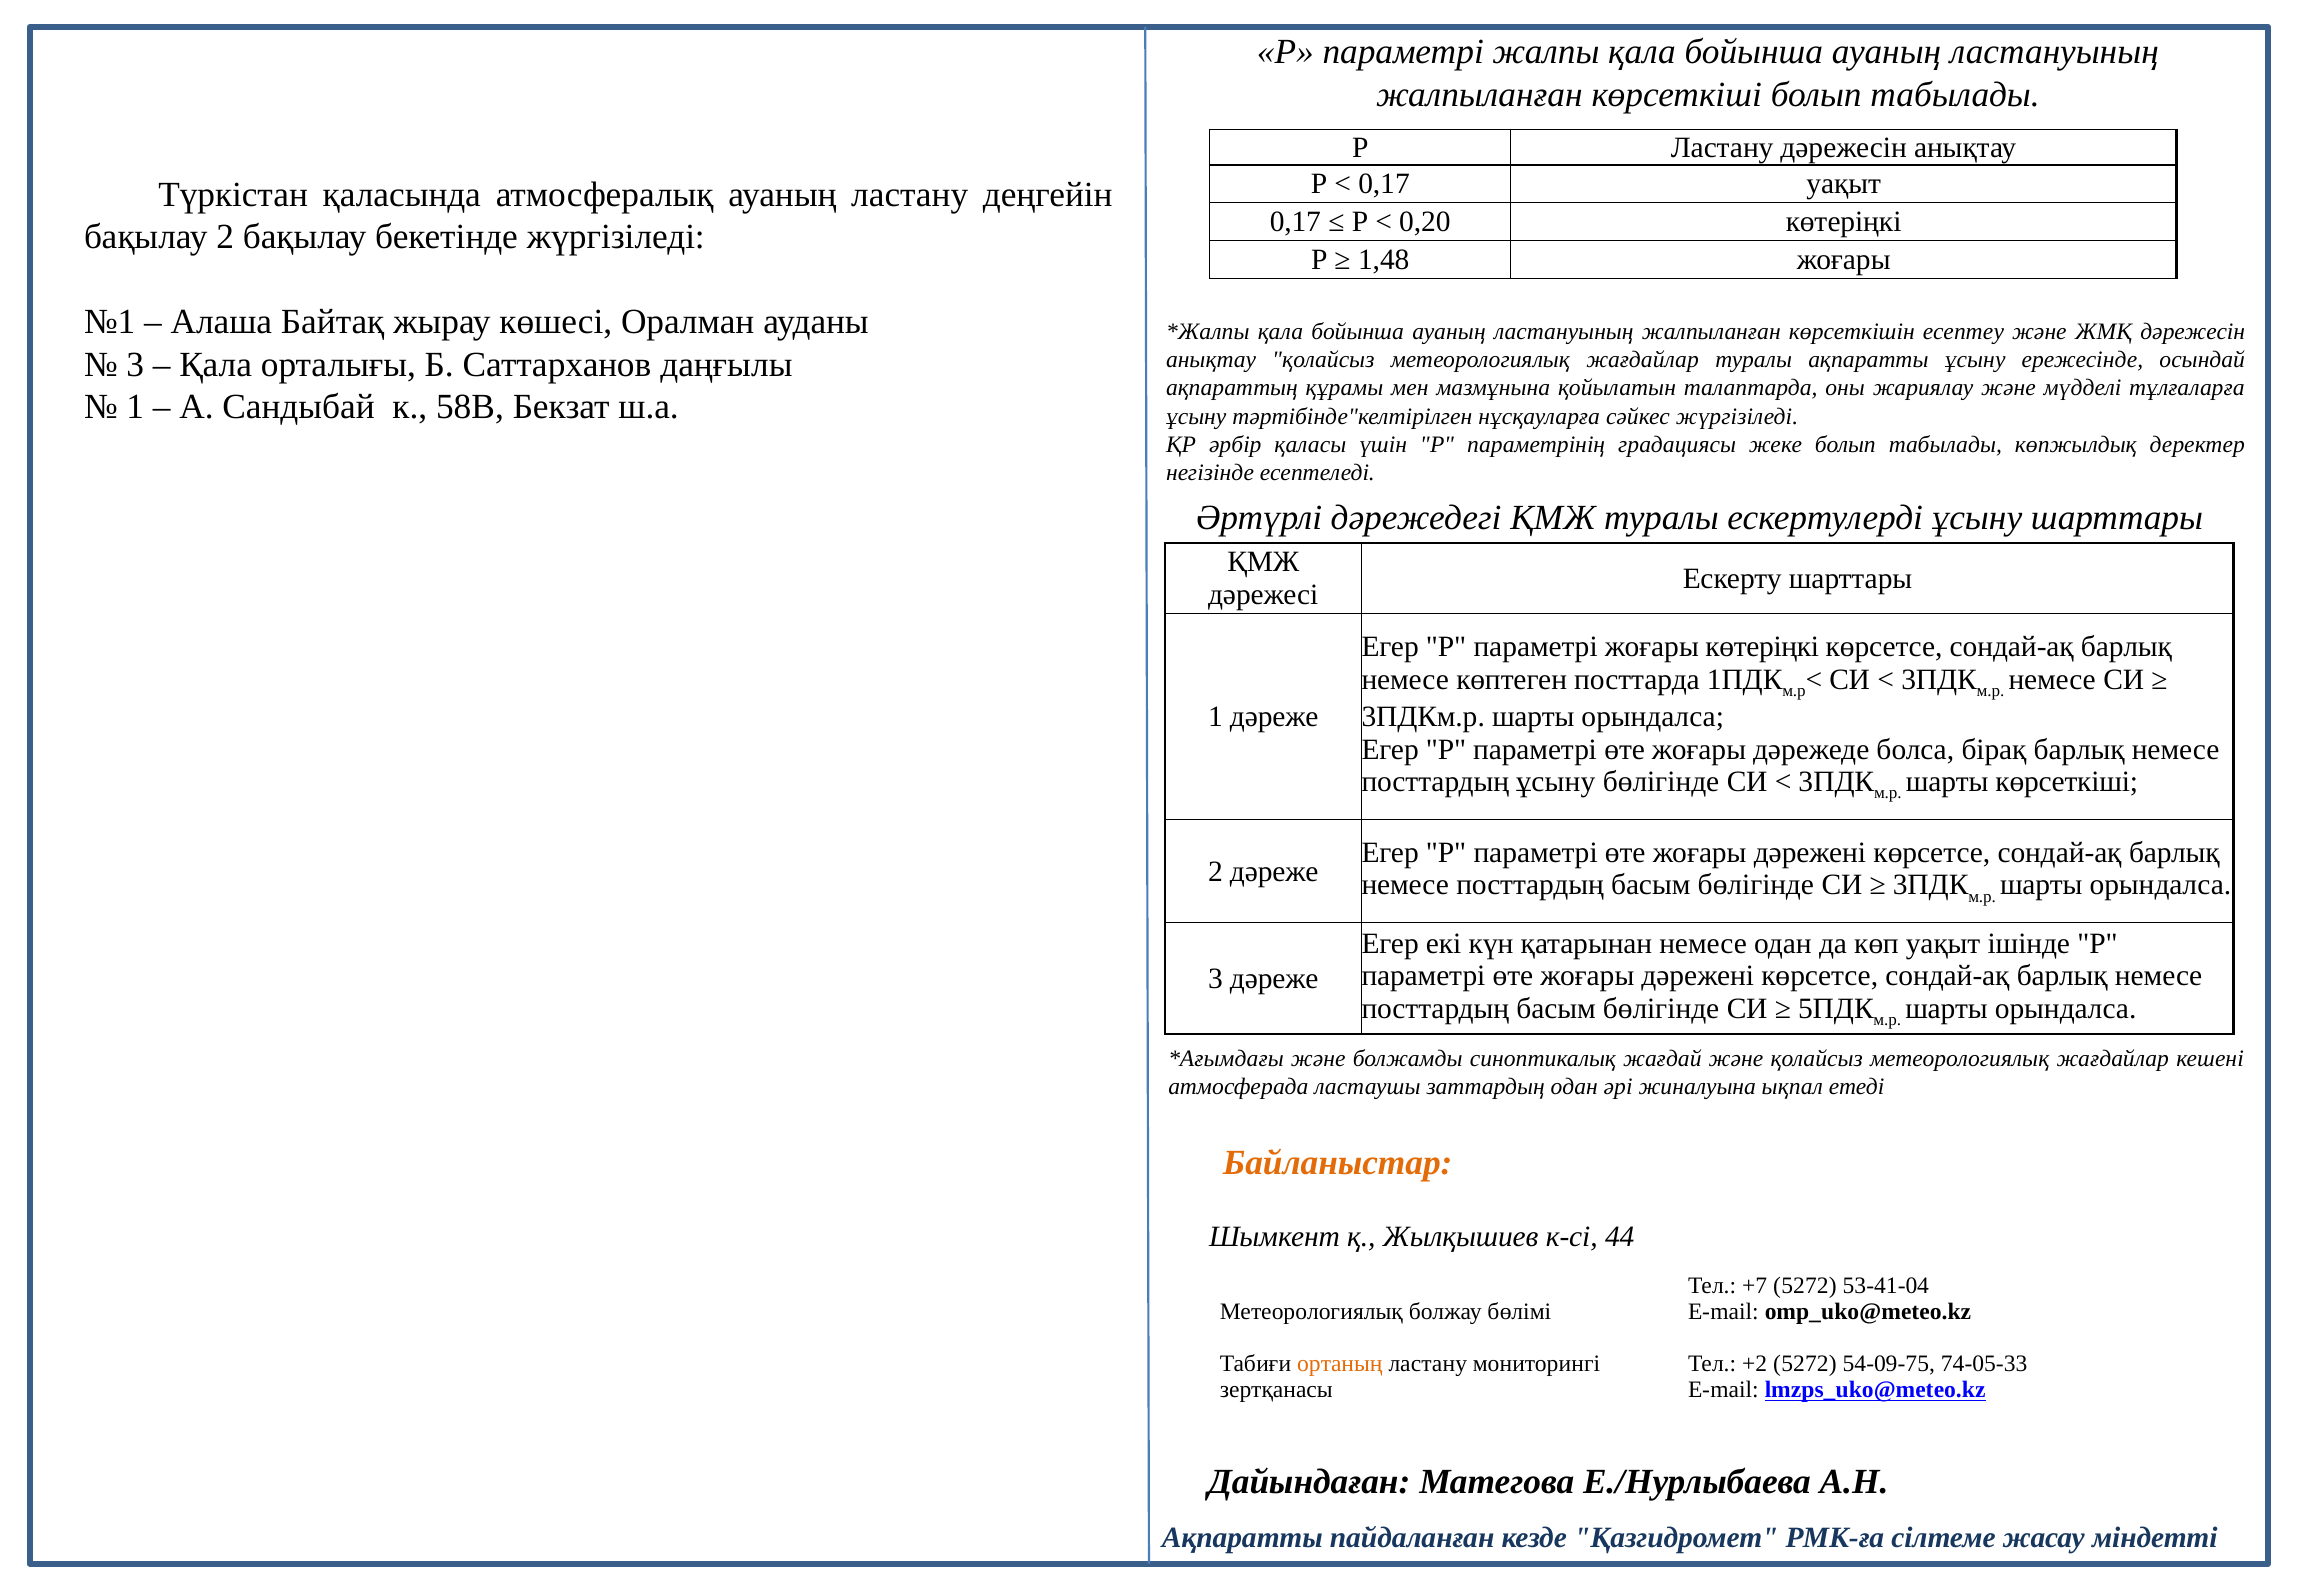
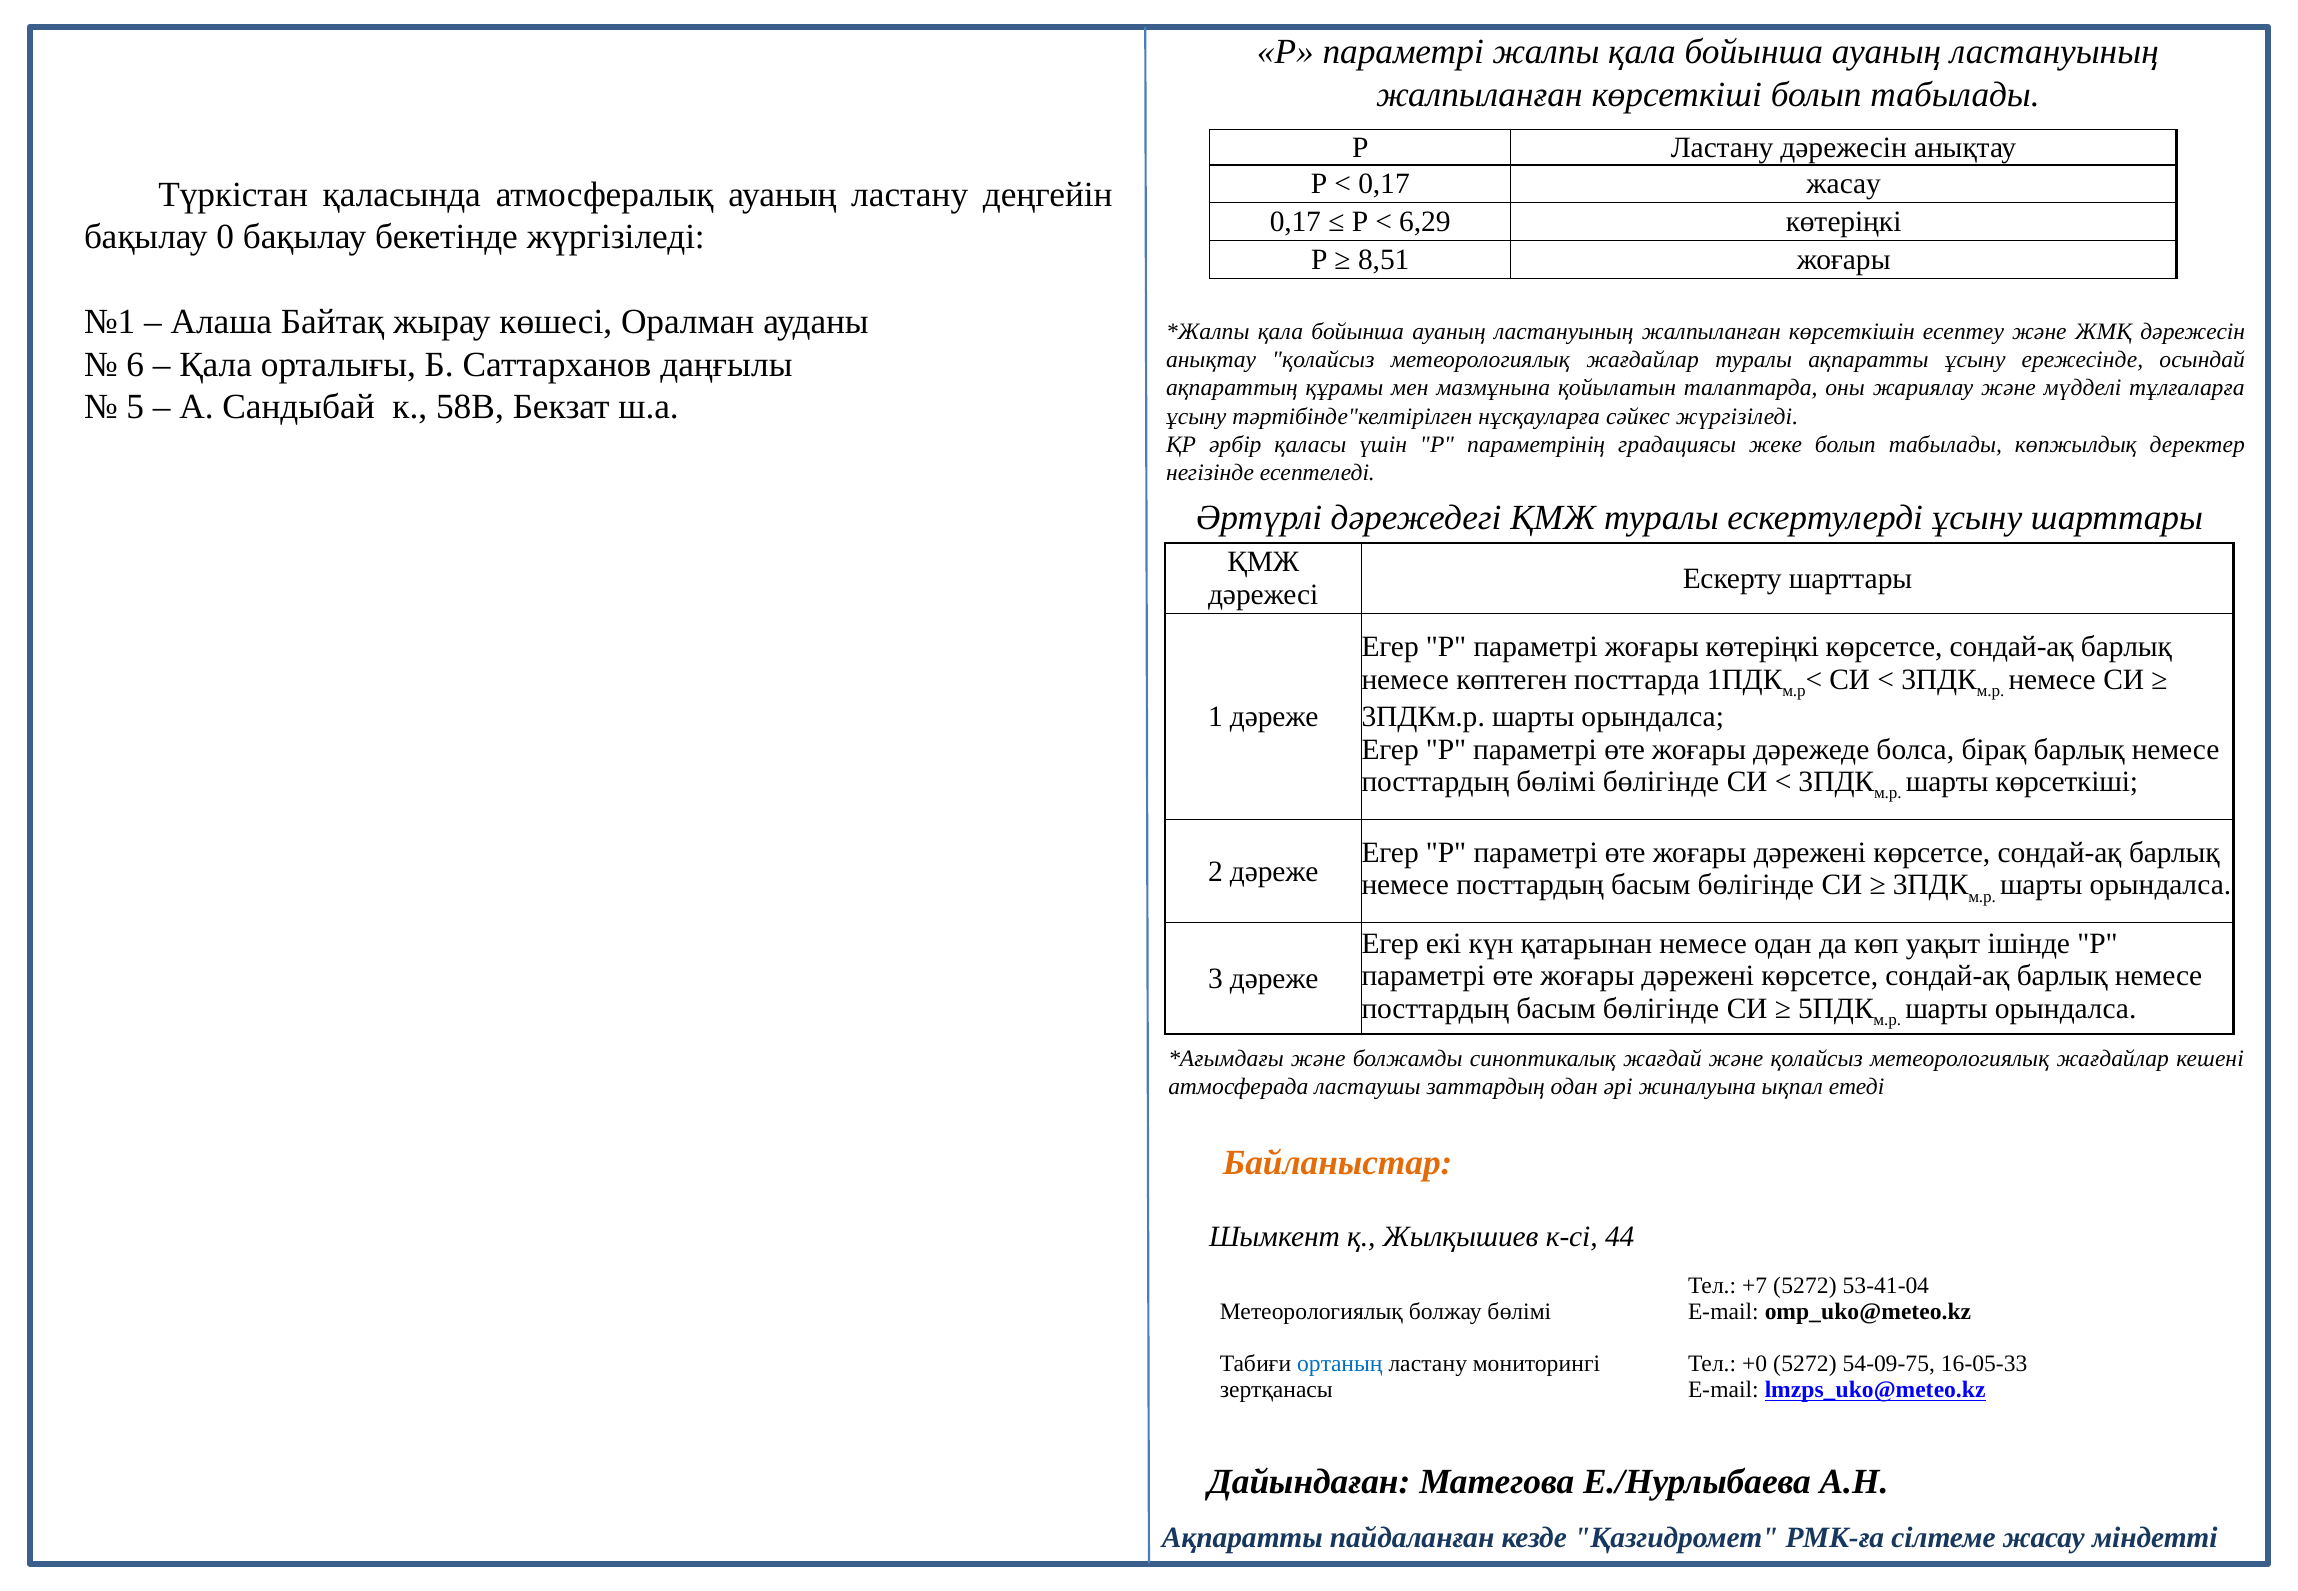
0,17 уақыт: уақыт -> жасау (1844, 184)
0,20: 0,20 -> 6,29 (1425, 221)
бақылау 2: 2 -> 0 (225, 237)
1,48: 1,48 -> 8,51 (1384, 259)
3: 3 -> 6 (135, 364)
1: 1 -> 5 (135, 407)
посттардың ұсыну: ұсыну -> бөлімі (1556, 782)
ортаның colour: orange -> blue (1340, 1364)
+2: +2 -> +0 (1755, 1364)
74-05-33: 74-05-33 -> 16-05-33 (1984, 1364)
